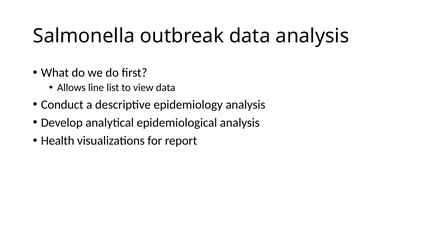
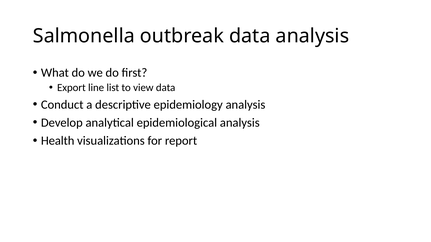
Allows: Allows -> Export (71, 88)
